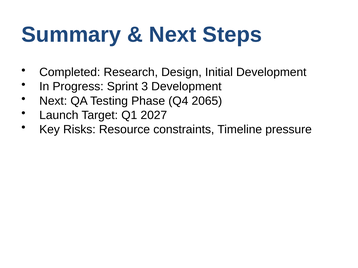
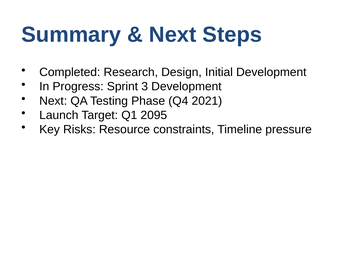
2065: 2065 -> 2021 (207, 101)
2027: 2027 -> 2095 (154, 115)
